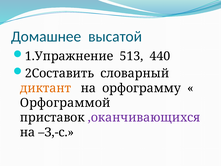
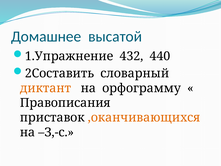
513: 513 -> 432 (131, 56)
Орфограммой: Орфограммой -> Правописания (65, 103)
,оканчивающихся colour: purple -> orange (144, 117)
